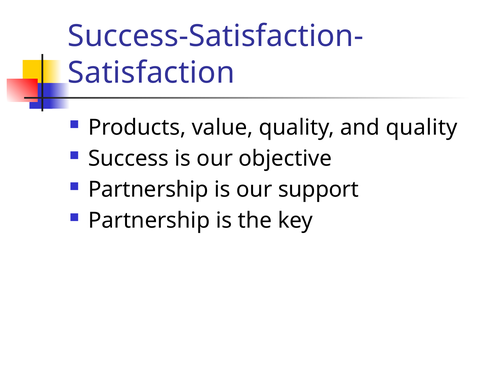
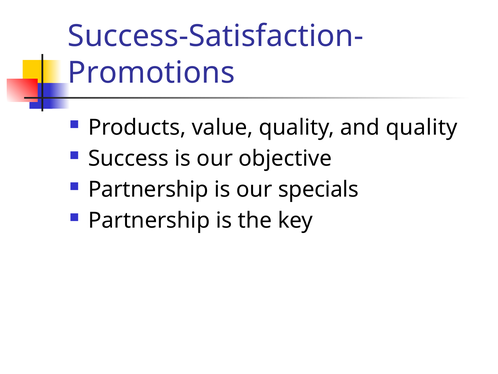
Satisfaction: Satisfaction -> Promotions (151, 73)
support: support -> specials (318, 189)
